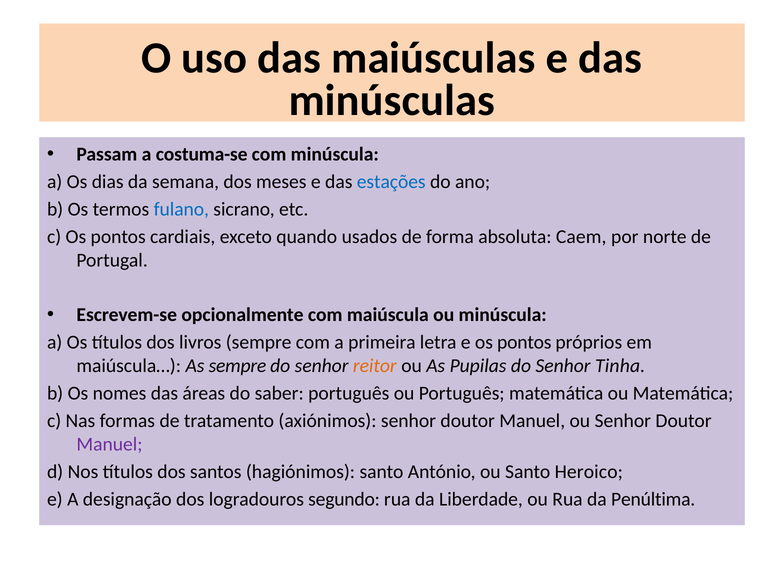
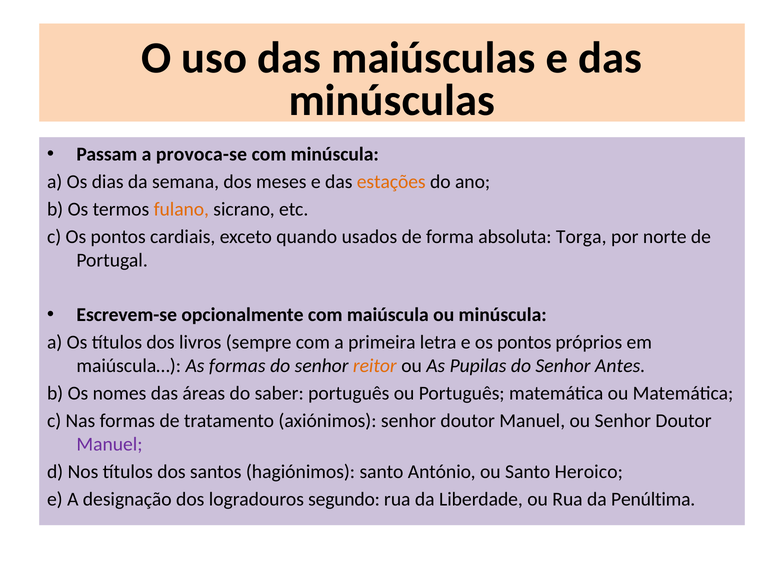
costuma-se: costuma-se -> provoca-se (201, 154)
estações colour: blue -> orange (391, 182)
fulano colour: blue -> orange (181, 209)
Caem: Caem -> Torga (581, 237)
As sempre: sempre -> formas (237, 366)
Tinha: Tinha -> Antes (620, 366)
